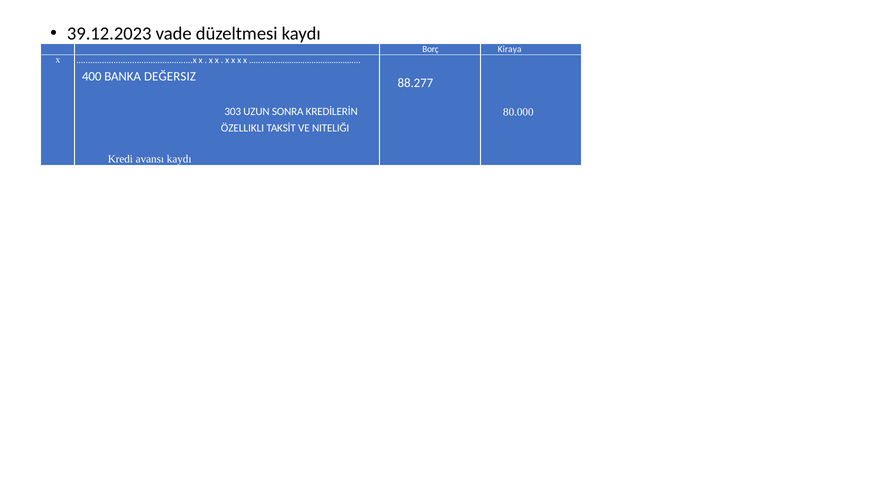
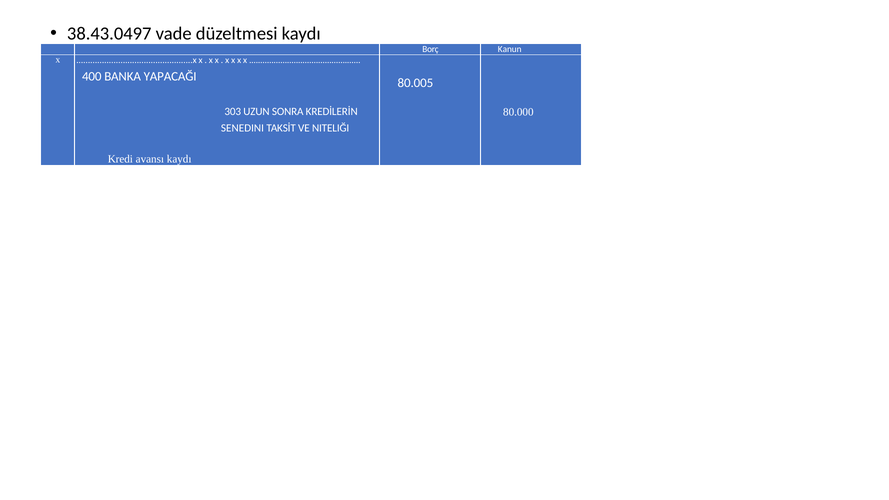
39.12.2023: 39.12.2023 -> 38.43.0497 (109, 33)
Kiraya: Kiraya -> Kanun (510, 49)
DEĞERSIZ: DEĞERSIZ -> YAPACAĞI (170, 76)
88.277: 88.277 -> 80.005 (415, 83)
ÖZELLIKLI: ÖZELLIKLI -> SENEDINI (242, 128)
